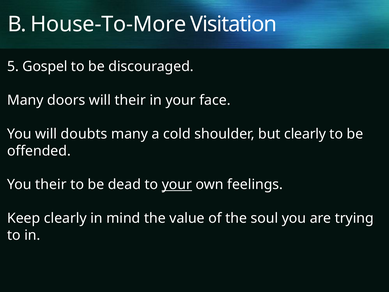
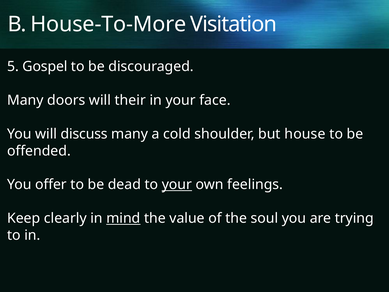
doubts: doubts -> discuss (84, 134)
but clearly: clearly -> house (305, 134)
You their: their -> offer (51, 184)
mind underline: none -> present (123, 218)
